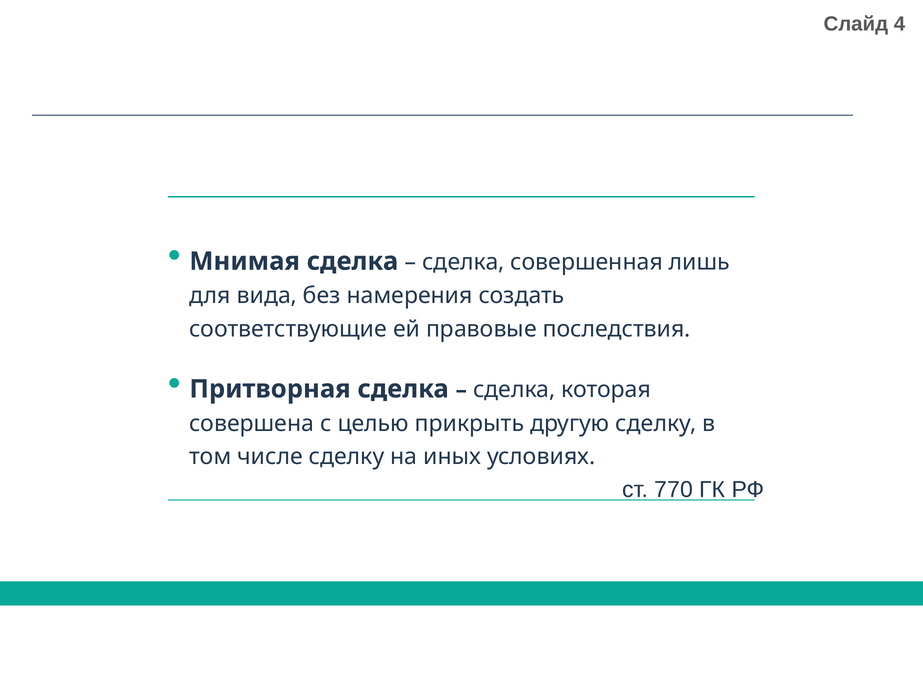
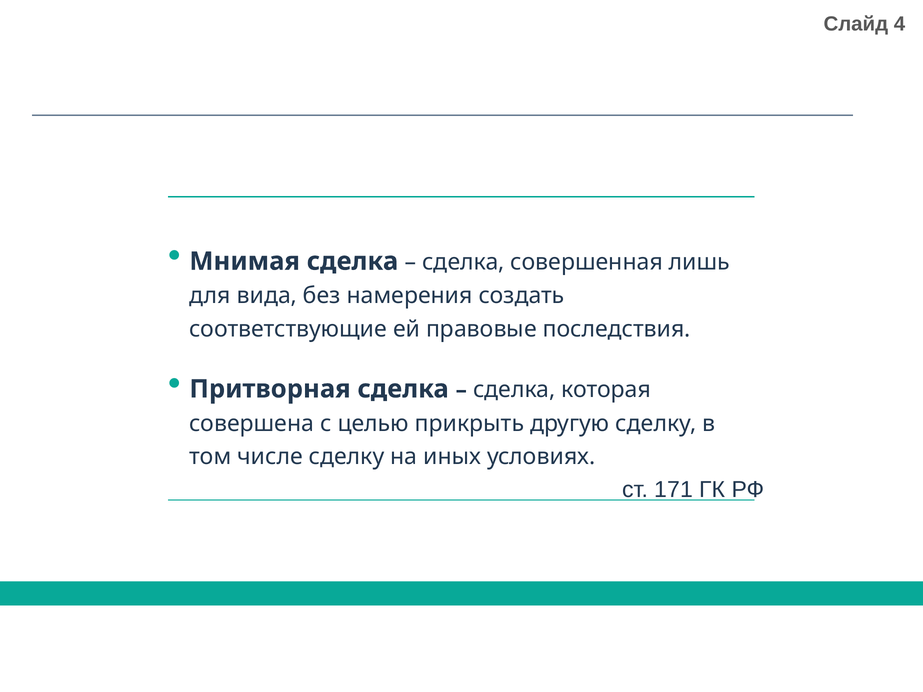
770: 770 -> 171 (674, 490)
